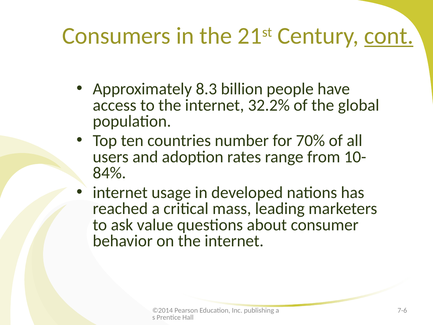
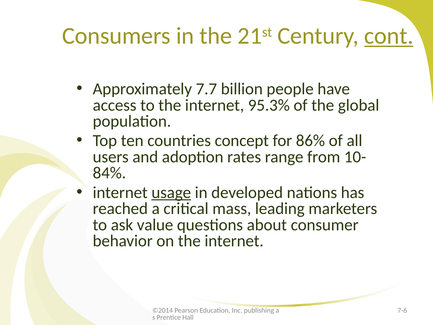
8.3: 8.3 -> 7.7 (206, 89)
32.2%: 32.2% -> 95.3% (269, 105)
number: number -> concept (242, 141)
70%: 70% -> 86% (310, 141)
usage underline: none -> present (171, 192)
